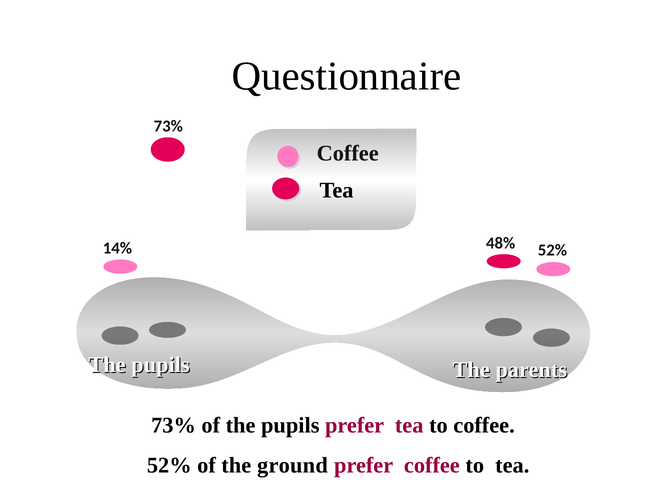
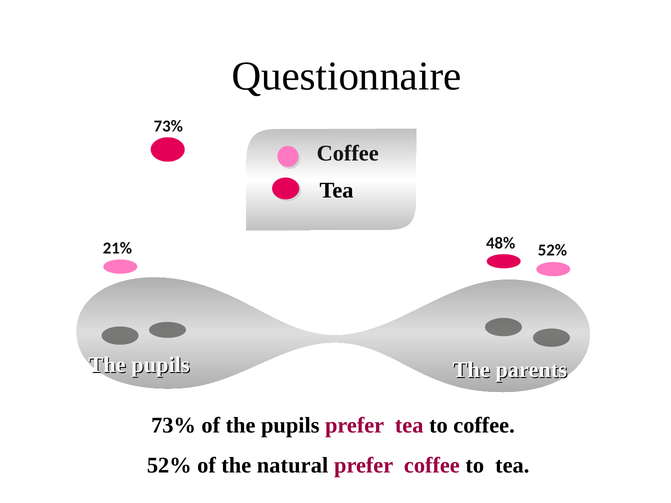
14%: 14% -> 21% (117, 248)
ground: ground -> natural (293, 465)
